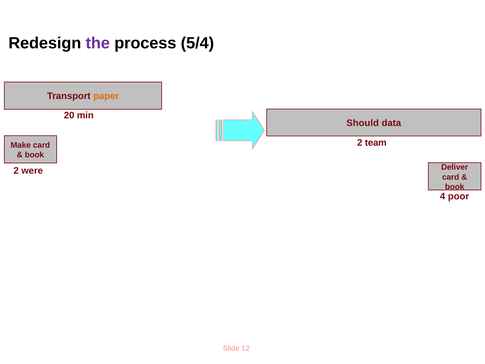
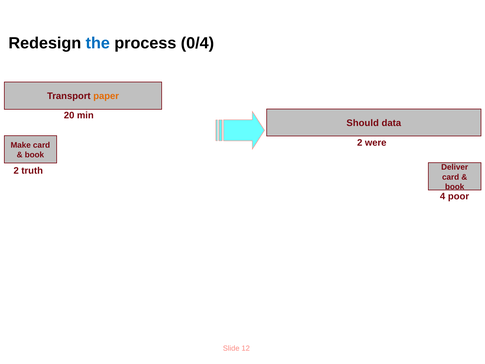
the colour: purple -> blue (98, 43)
5/4: 5/4 -> 0/4 (197, 43)
team: team -> were (376, 143)
were: were -> truth (32, 171)
